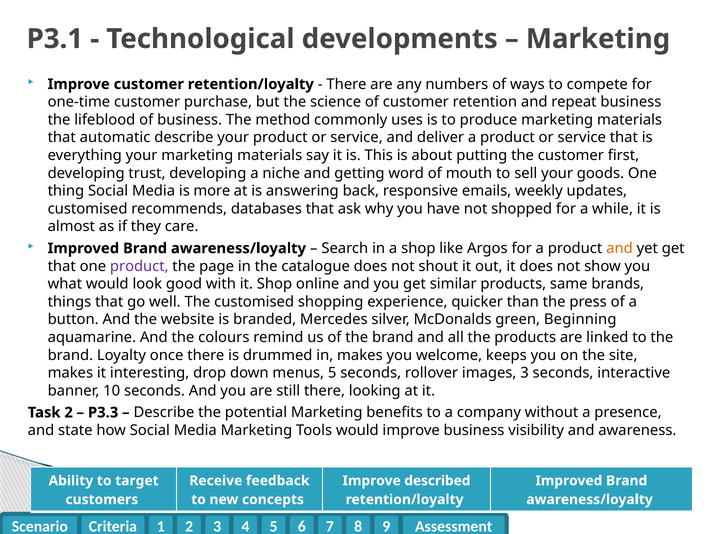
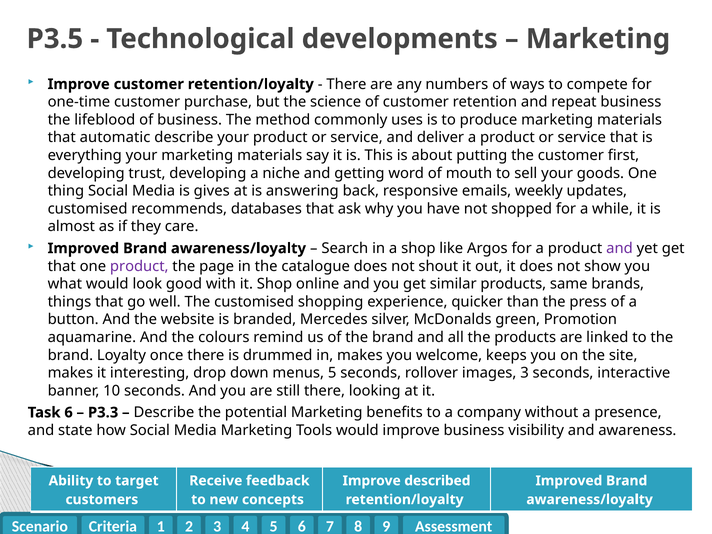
P3.1: P3.1 -> P3.5 (55, 39)
more: more -> gives (212, 191)
and colour: orange -> purple (619, 248)
Beginning: Beginning -> Promotion (580, 320)
Task 2: 2 -> 6 (69, 412)
